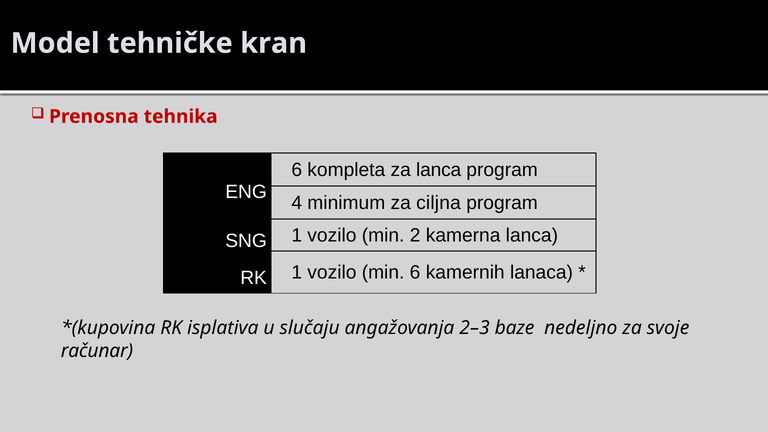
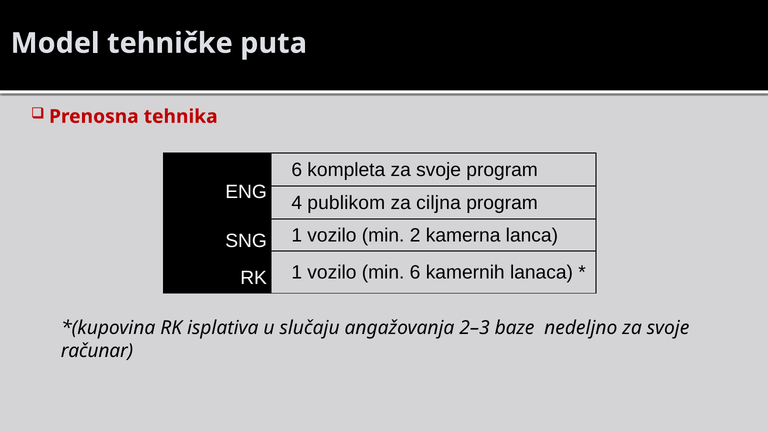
kran: kran -> puta (274, 43)
kompleta za lanca: lanca -> svoje (439, 170)
minimum: minimum -> publikom (346, 203)
